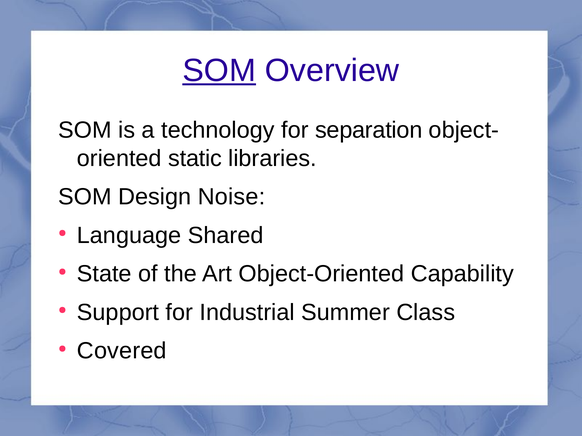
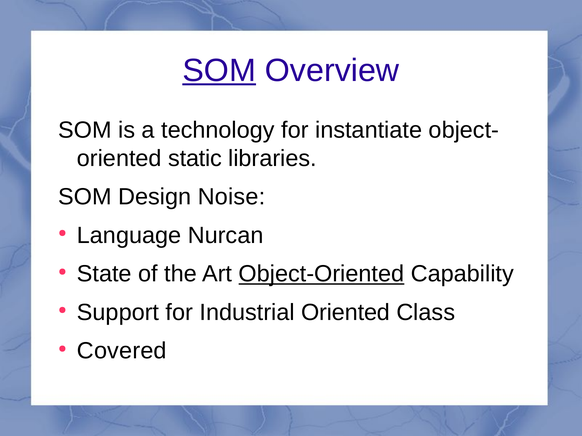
separation: separation -> instantiate (369, 130)
Shared: Shared -> Nurcan (226, 236)
Object-Oriented underline: none -> present (321, 274)
Industrial Summer: Summer -> Oriented (346, 313)
